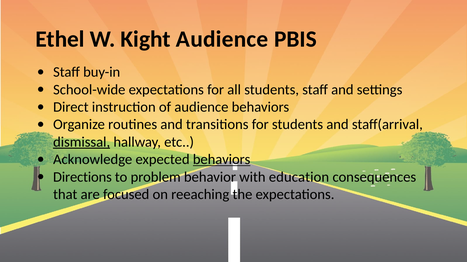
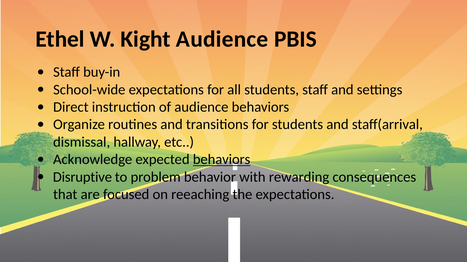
dismissal underline: present -> none (82, 142)
Directions: Directions -> Disruptive (82, 177)
education: education -> rewarding (299, 177)
